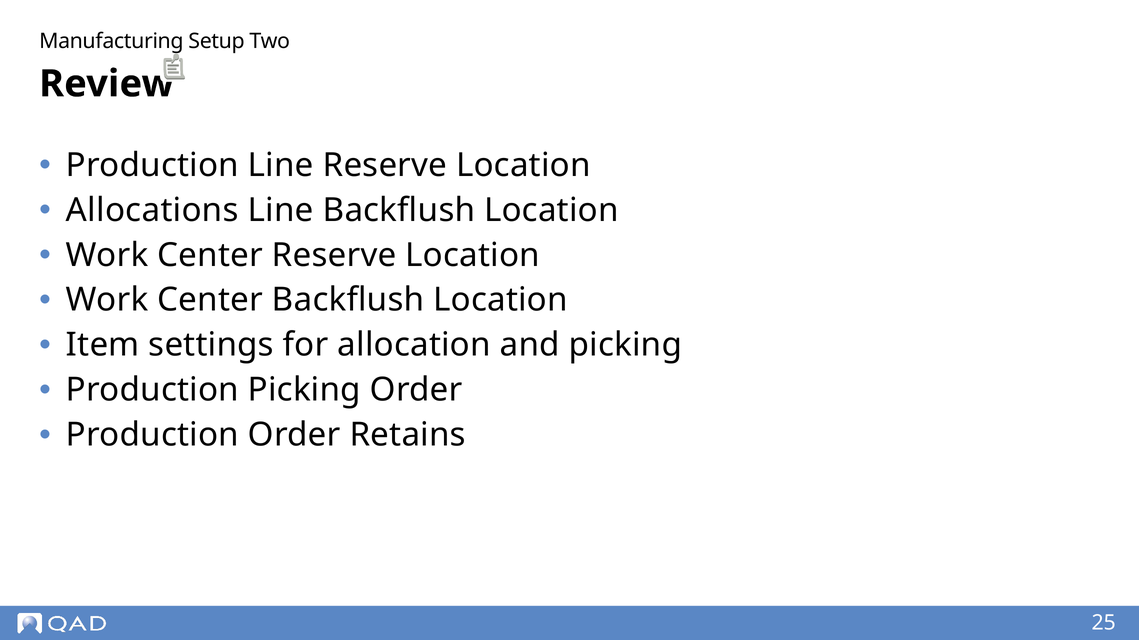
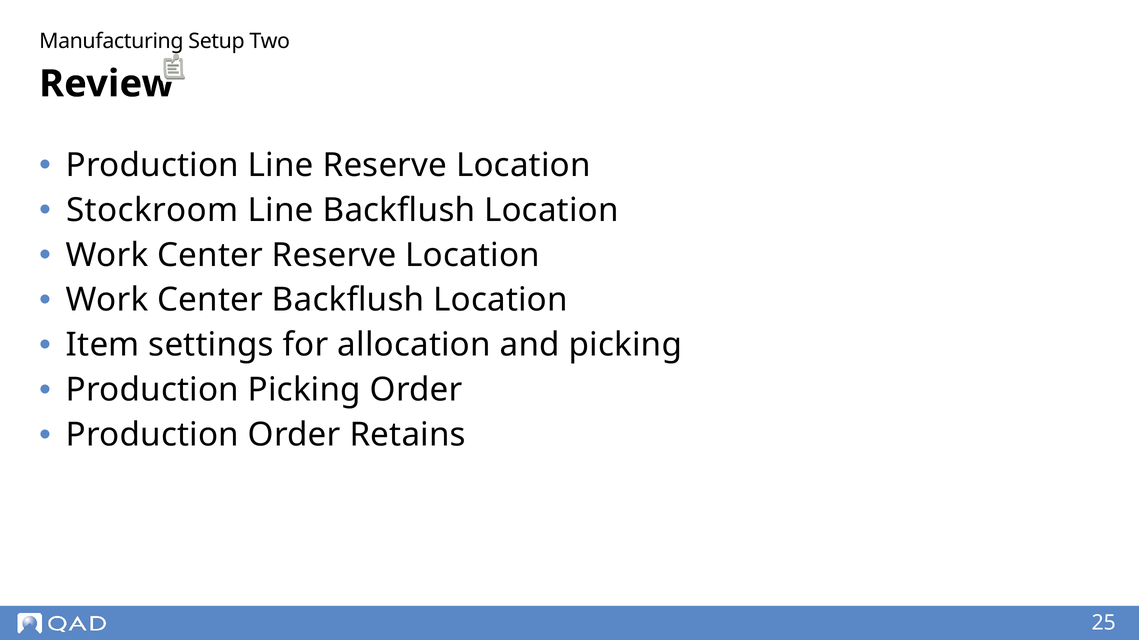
Allocations: Allocations -> Stockroom (152, 210)
